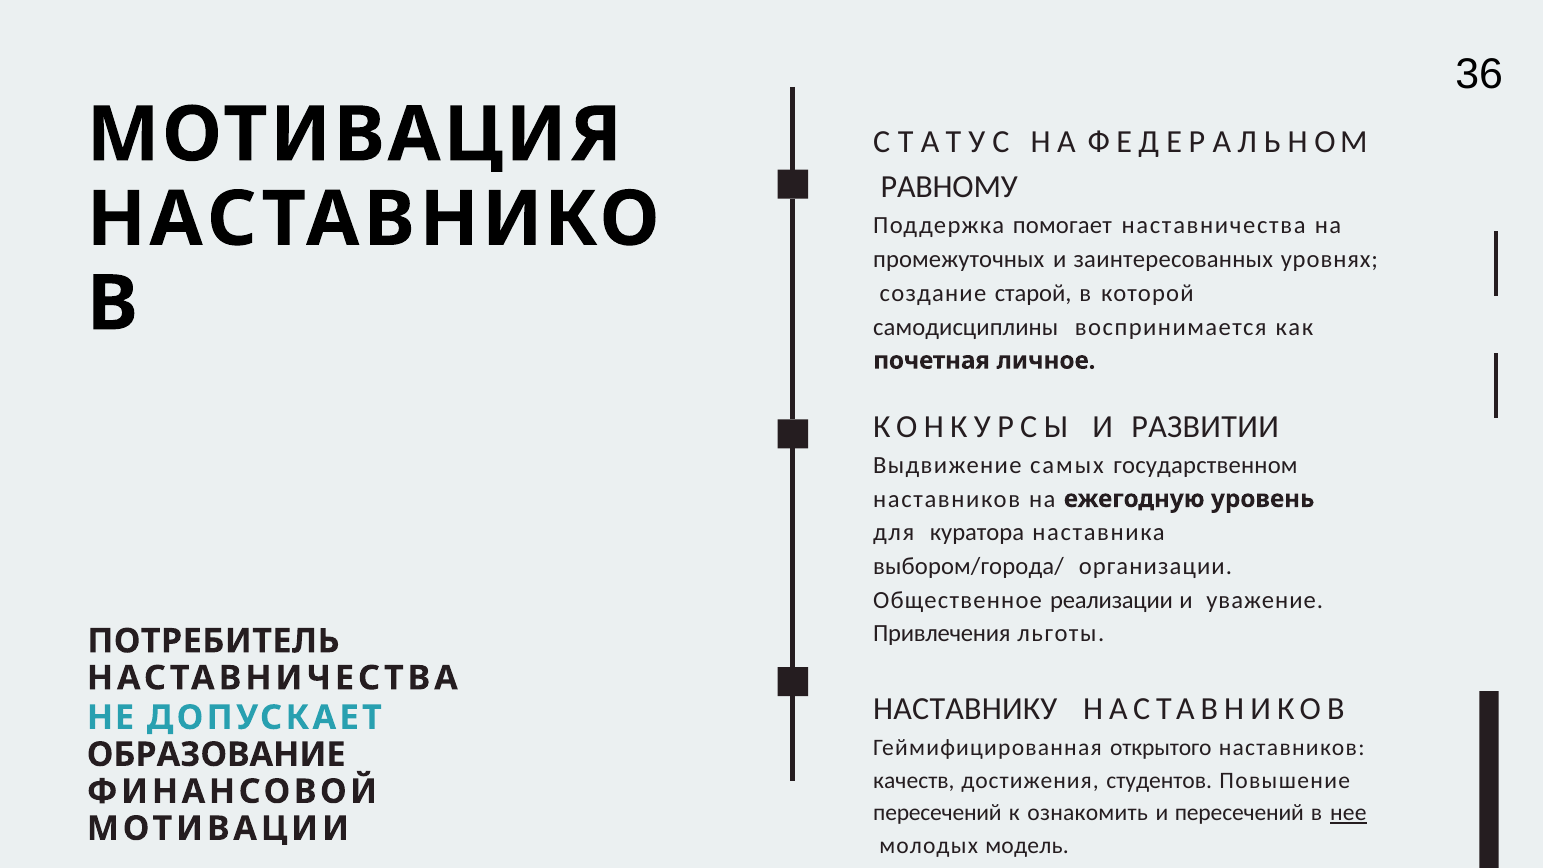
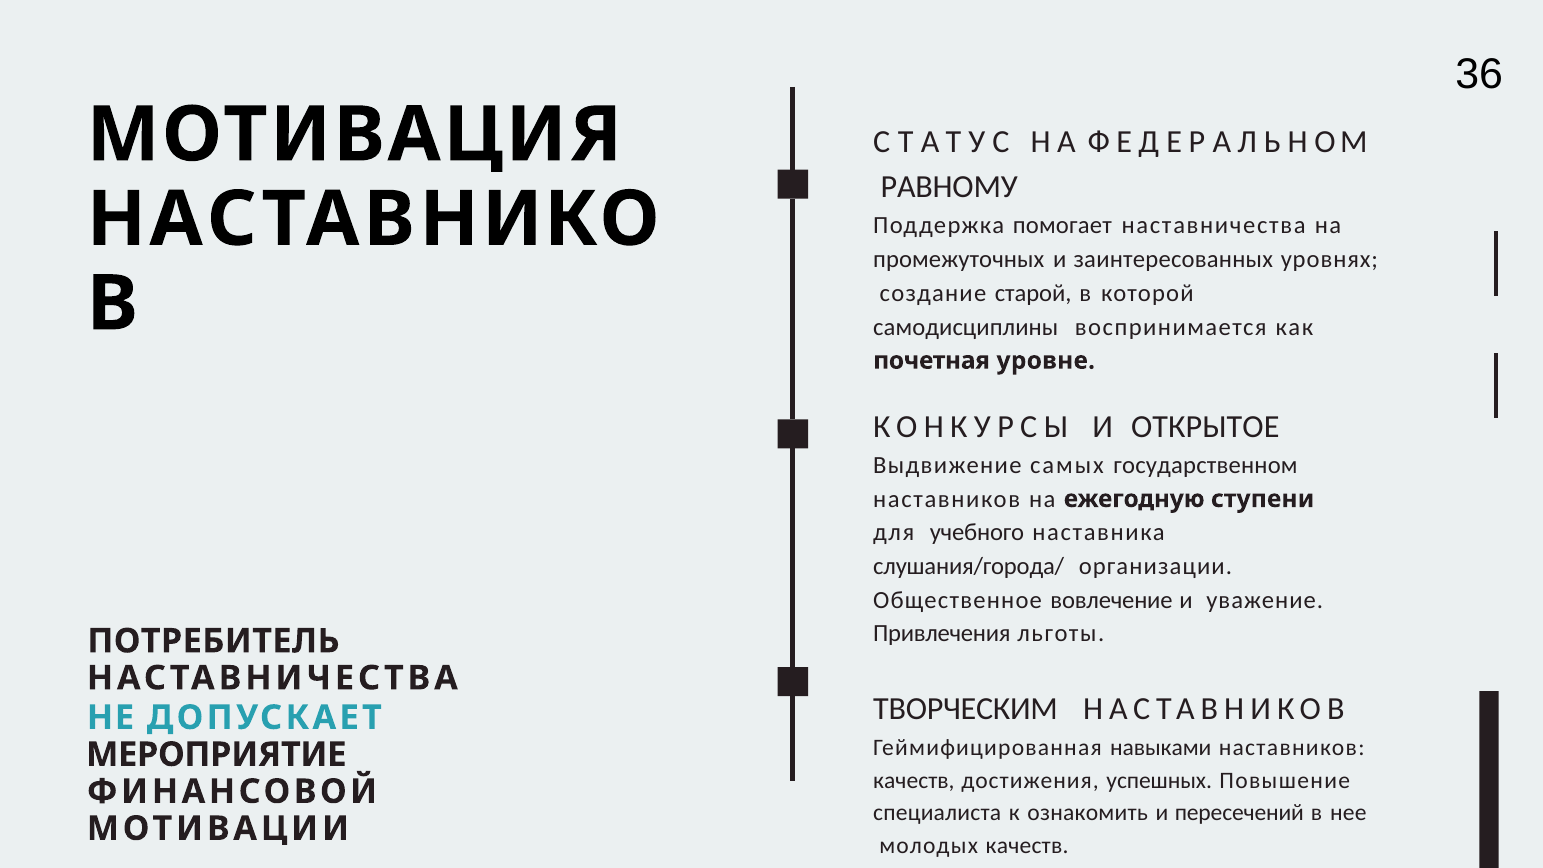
личное: личное -> уровне (1046, 361)
РАЗВИТИИ: РАЗВИТИИ -> ОТКРЫТОЕ (1205, 426)
уровень: уровень -> ступени (1263, 499)
куратора: куратора -> учебного (977, 533)
выбором/города/: выбором/города/ -> слушания/города/ (969, 566)
реализации: реализации -> вовлечение (1112, 600)
НАСТАВНИКУ: НАСТАВНИКУ -> ТВОРЧЕСКИМ (966, 709)
открытого: открытого -> навыками (1161, 747)
ОБРАЗОВАНИЕ: ОБРАЗОВАНИЕ -> МЕРОПРИЯТИЕ (216, 755)
студентов: студентов -> успешных (1159, 780)
пересечений: пересечений -> специалиста (937, 813)
нее underline: present -> none (1348, 813)
молодых модель: модель -> качеств (1027, 846)
